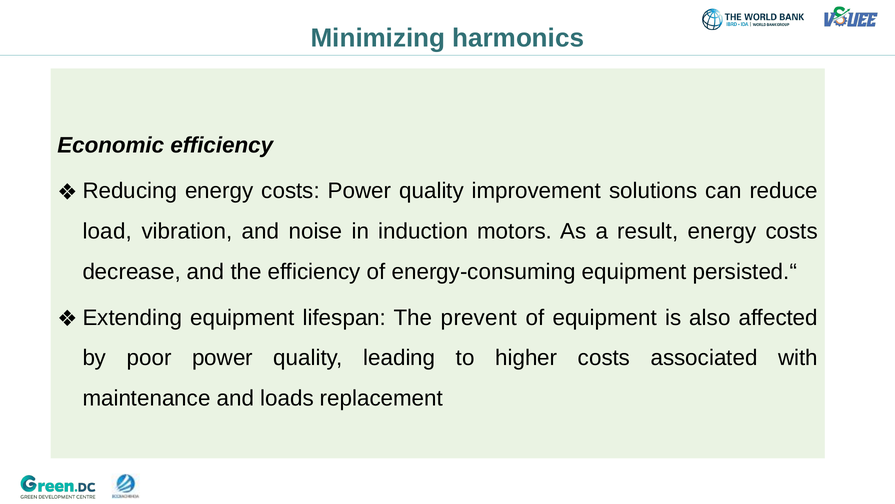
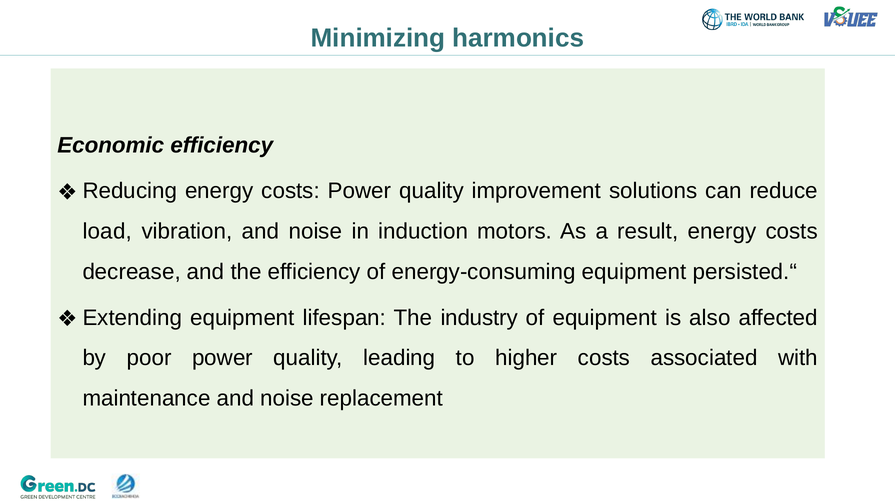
prevent: prevent -> industry (479, 317)
maintenance and loads: loads -> noise (287, 398)
